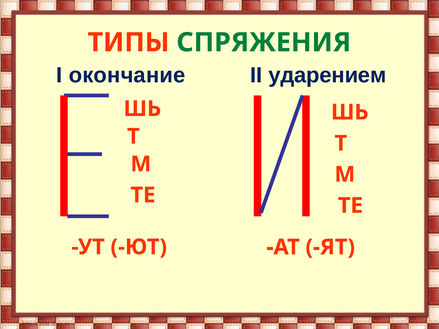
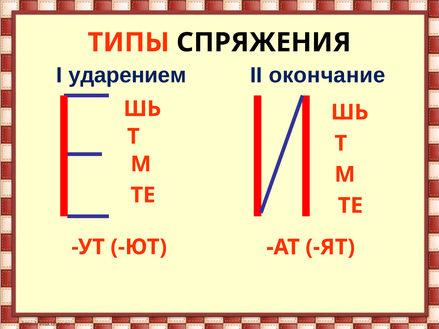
СПРЯЖЕНИЯ colour: green -> black (264, 42)
окончание: окончание -> ударением (127, 75)
ударением: ударением -> окончание (327, 75)
